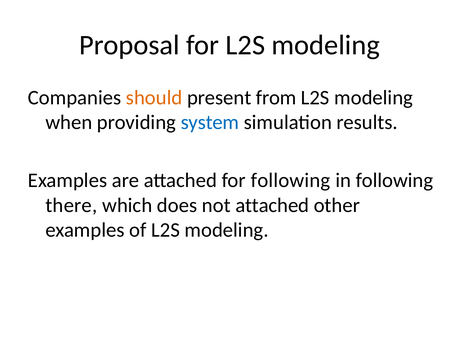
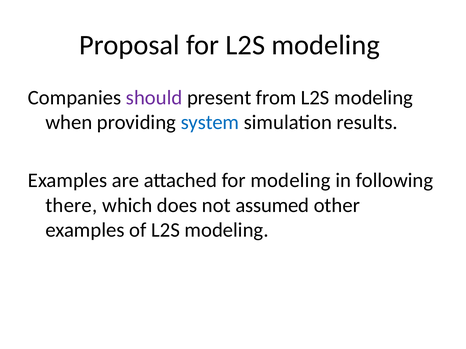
should colour: orange -> purple (154, 98)
for following: following -> modeling (291, 181)
not attached: attached -> assumed (272, 206)
